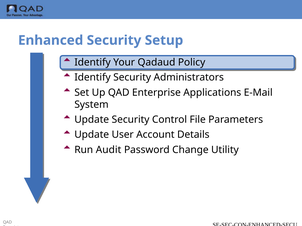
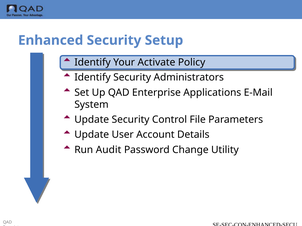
Qadaud: Qadaud -> Activate (156, 62)
